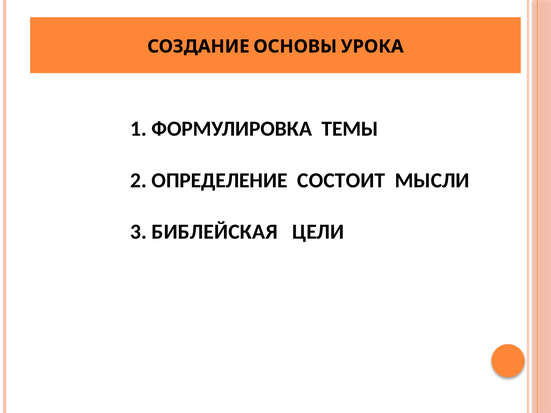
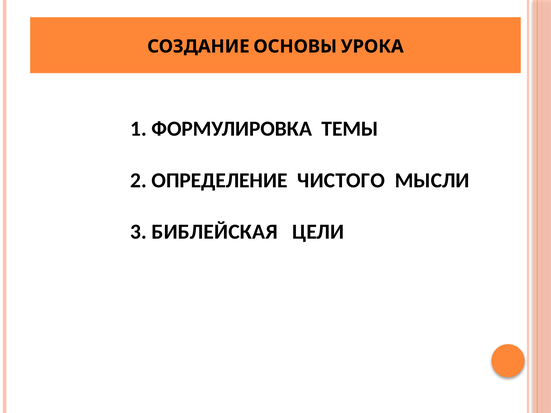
СОСТОИТ: СОСТОИТ -> ЧИСТОГО (341, 180)
